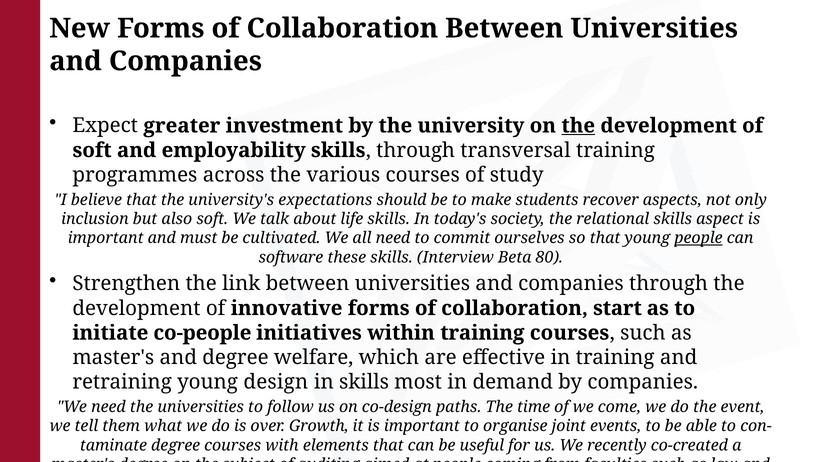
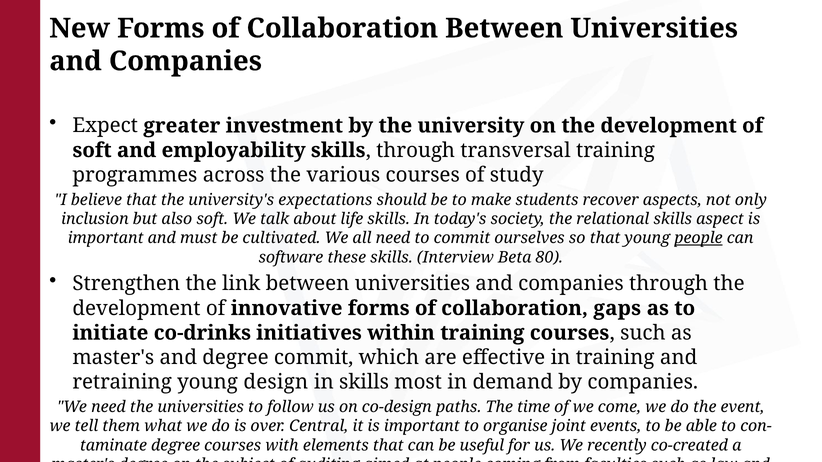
the underline: present -> none (578, 126)
start: start -> gaps (617, 308)
co-people: co-people -> co-drinks (202, 333)
degree welfare: welfare -> commit (314, 358)
Growth: Growth -> Central (319, 426)
